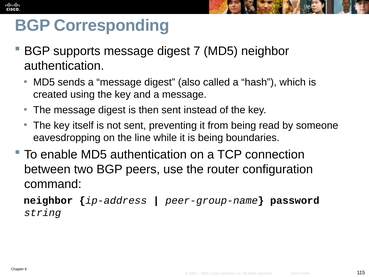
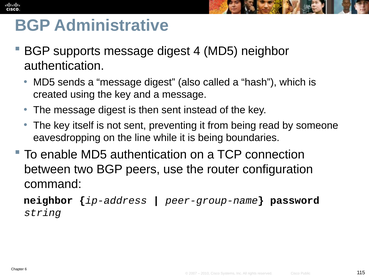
Corresponding: Corresponding -> Administrative (111, 25)
7: 7 -> 4 (197, 51)
